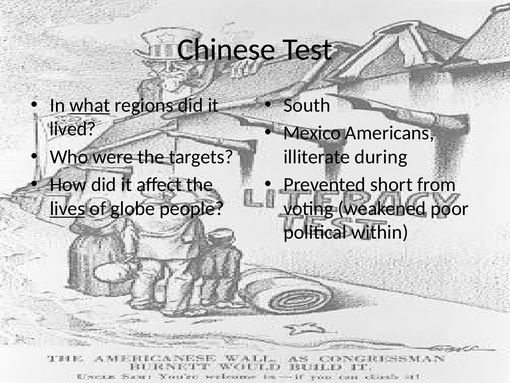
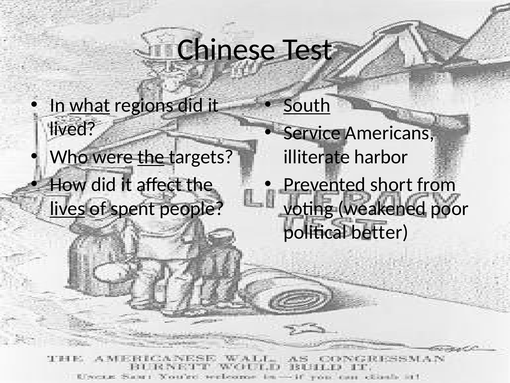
South underline: none -> present (307, 105)
Mexico: Mexico -> Service (312, 133)
the underline: none -> present (151, 157)
during: during -> harbor (381, 157)
globe: globe -> spent (133, 208)
within: within -> better (380, 232)
